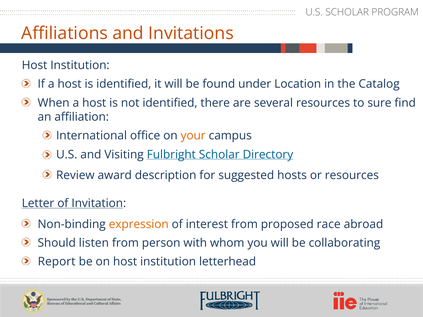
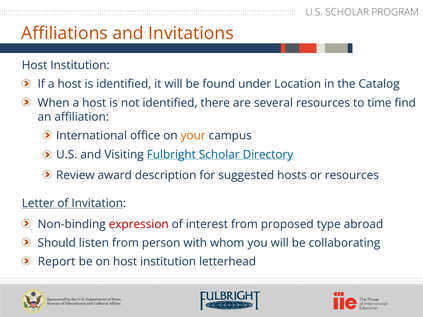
sure: sure -> time (379, 103)
expression colour: orange -> red (139, 224)
race: race -> type (329, 224)
